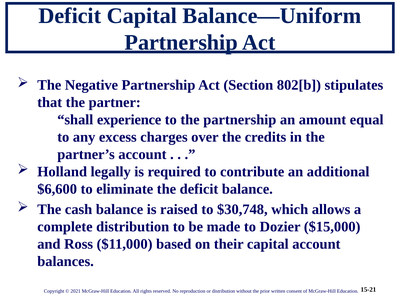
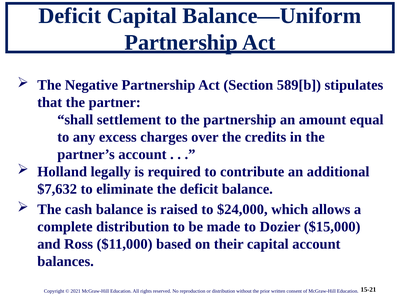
802[b: 802[b -> 589[b (299, 85)
experience: experience -> settlement (129, 120)
$6,600: $6,600 -> $7,632 (57, 189)
$30,748: $30,748 -> $24,000 (242, 210)
